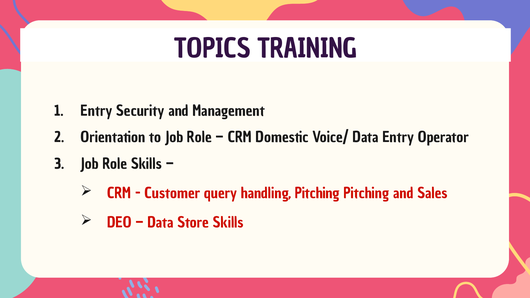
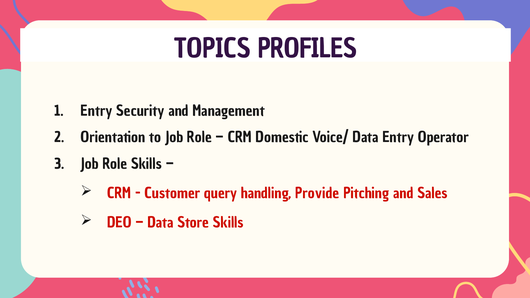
TRAINING: TRAINING -> PROFILES (307, 49)
handling Pitching: Pitching -> Provide (317, 193)
